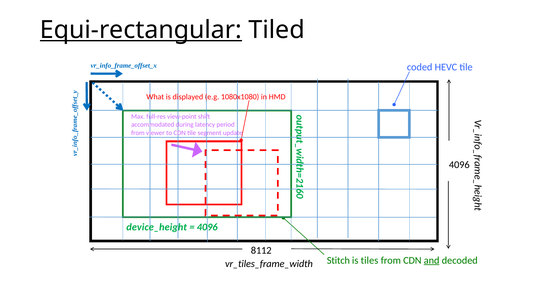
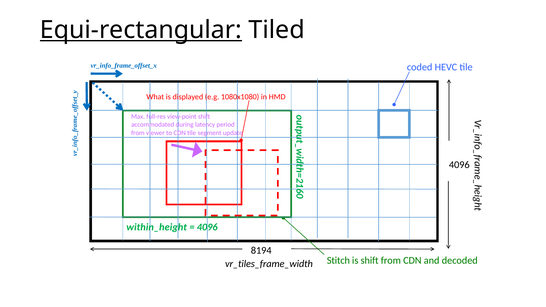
device_height: device_height -> within_height (157, 227)
8112: 8112 -> 8194 (261, 251)
is tiles: tiles -> shift (370, 260)
and underline: present -> none (432, 260)
